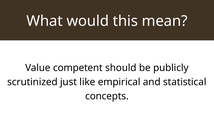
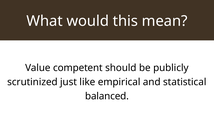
concepts: concepts -> balanced (107, 96)
